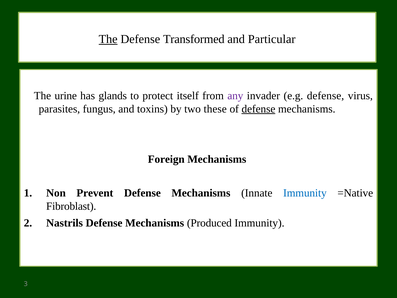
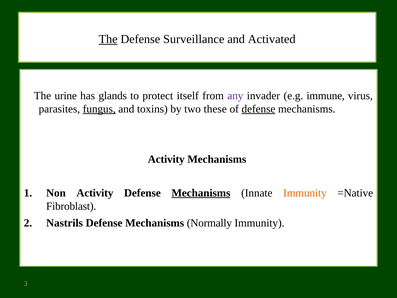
Transformed: Transformed -> Surveillance (194, 39)
Particular: Particular -> Activated (272, 39)
e.g defense: defense -> immune (326, 96)
fungus underline: none -> present (99, 109)
Foreign: Foreign -> Activity (166, 159)
Non Prevent: Prevent -> Activity (95, 193)
Mechanisms underline: none -> present (201, 193)
Immunity colour: blue -> orange (305, 193)
Produced: Produced -> Normally (209, 223)
